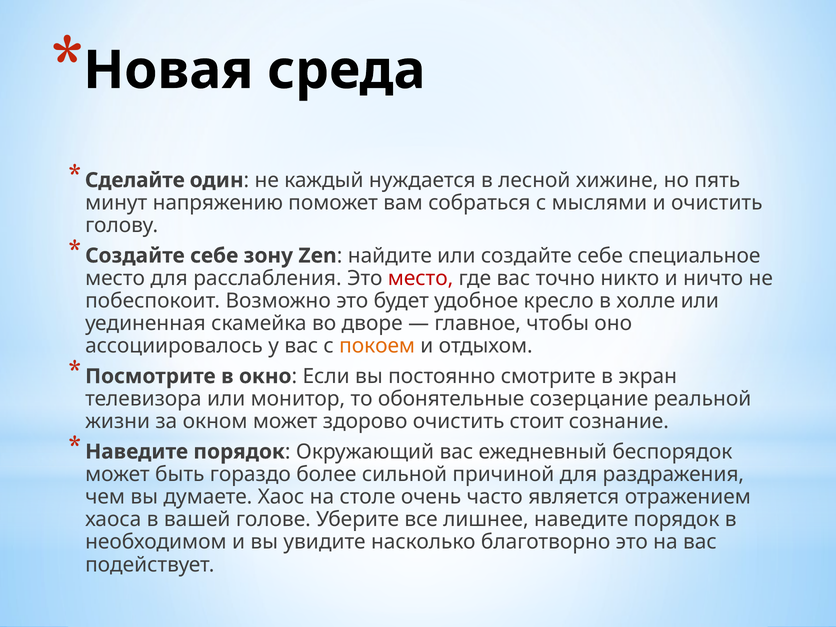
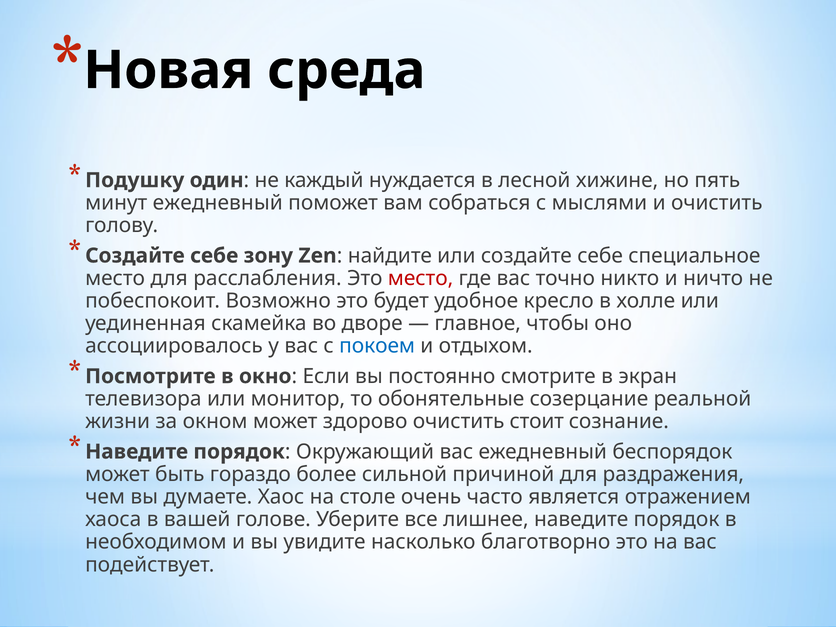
Сделайте: Сделайте -> Подушку (135, 180)
минут напряжению: напряжению -> ежедневный (218, 203)
покоем colour: orange -> blue (377, 346)
